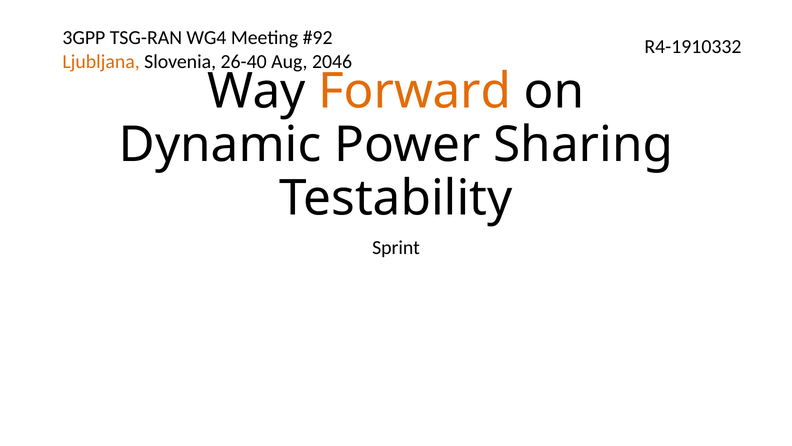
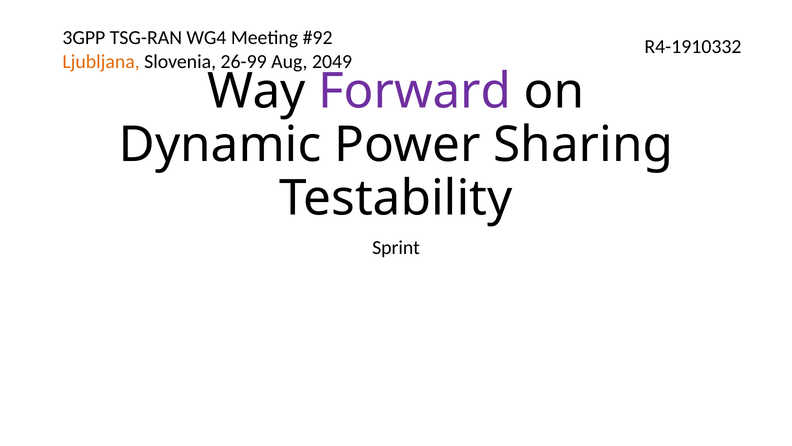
26-40: 26-40 -> 26-99 (244, 61)
2046: 2046 -> 2049 (332, 61)
Forward colour: orange -> purple (415, 91)
